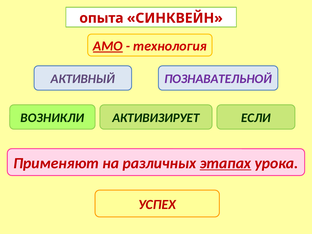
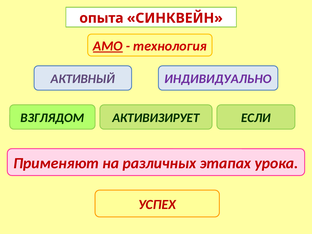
ПОЗНАВАТЕЛЬНОЙ: ПОЗНАВАТЕЛЬНОЙ -> ИНДИВИДУАЛЬНО (218, 79)
ВОЗНИКЛИ: ВОЗНИКЛИ -> ВЗГЛЯДОМ (52, 118)
этапах underline: present -> none (226, 163)
